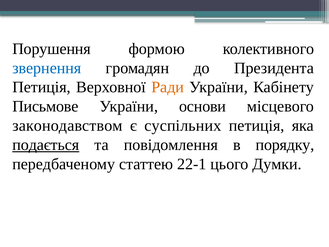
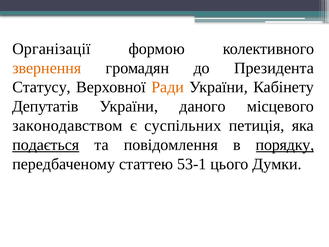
Порушення: Порушення -> Організації (51, 49)
звернення colour: blue -> orange (47, 68)
Петиція: Петиція -> Статусу (41, 87)
Письмове: Письмове -> Депутатів (45, 106)
основи: основи -> даного (203, 106)
порядку underline: none -> present (285, 145)
22-1: 22-1 -> 53-1 (192, 164)
